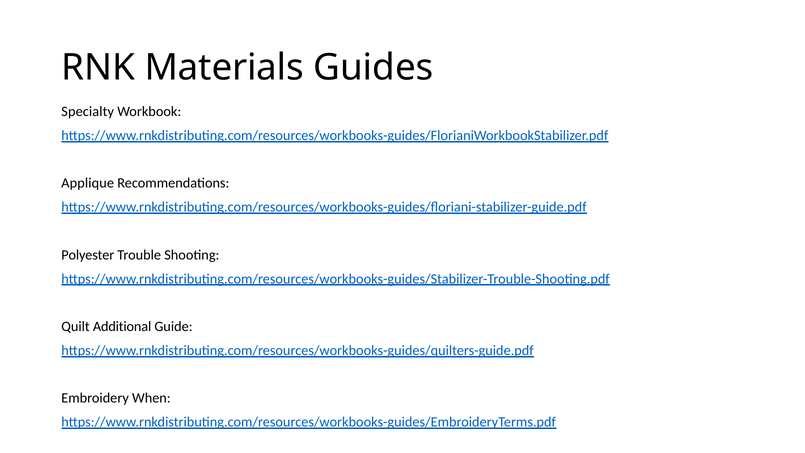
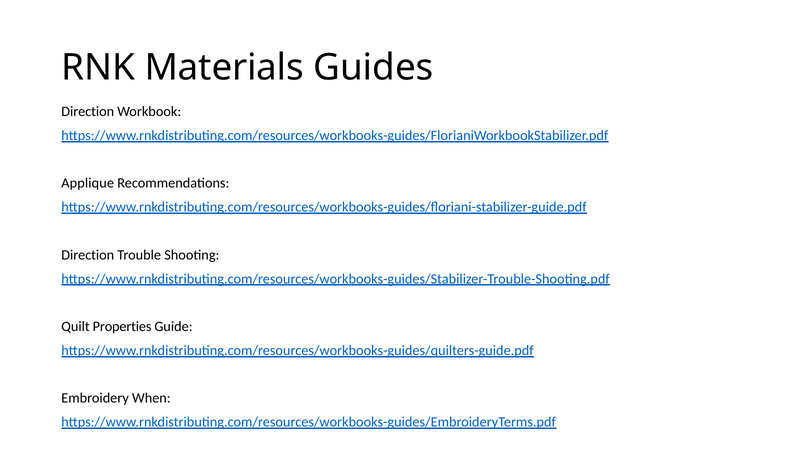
Specialty: Specialty -> Direction (88, 111)
Polyester: Polyester -> Direction (88, 255)
Additional: Additional -> Properties (122, 326)
